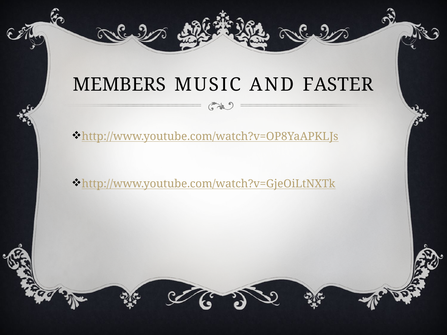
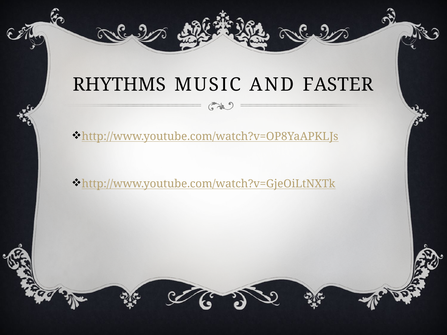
MEMBERS: MEMBERS -> RHYTHMS (119, 85)
